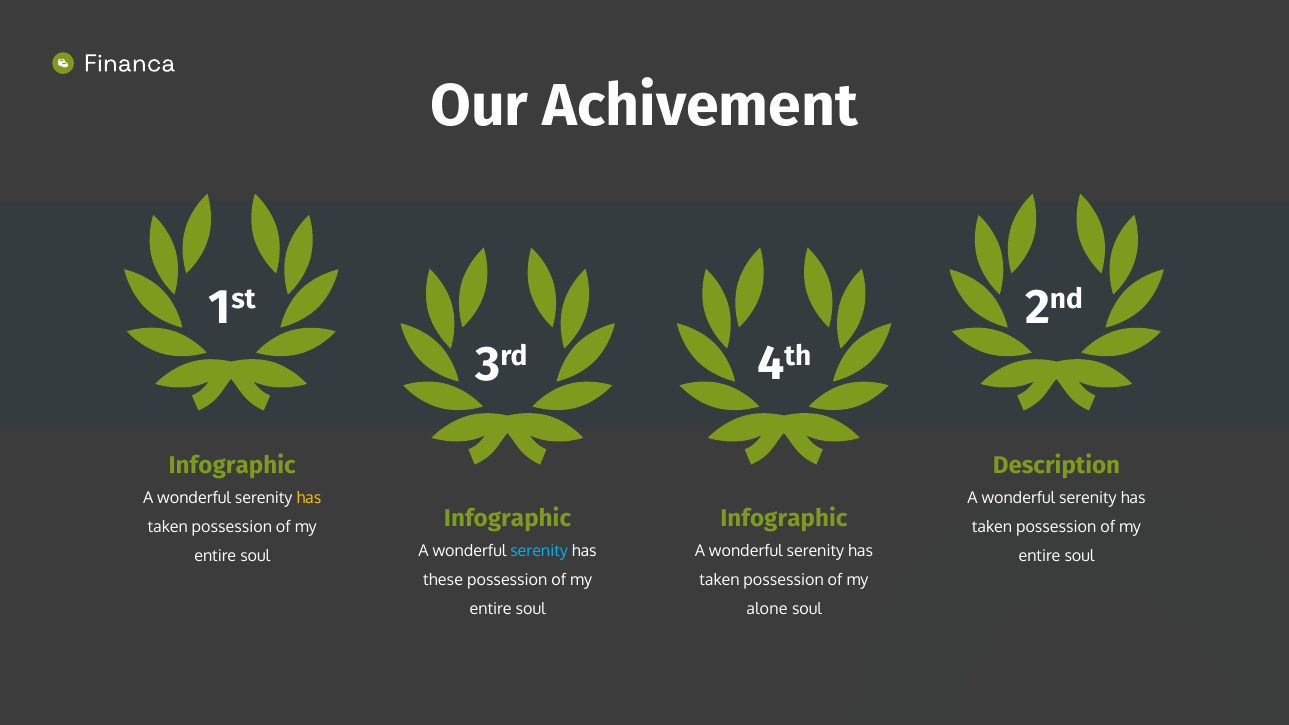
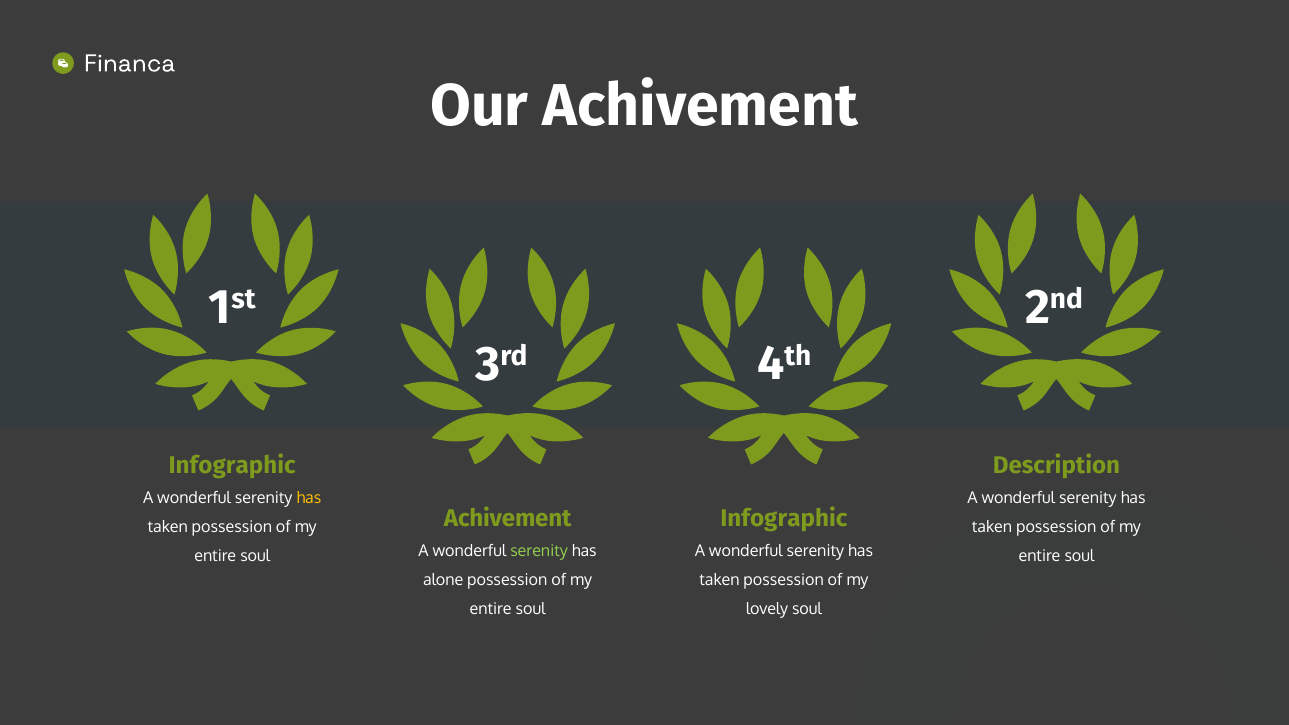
Infographic: Infographic -> Achivement (508, 519)
serenity colour: light blue -> light green (539, 552)
these: these -> alone (443, 581)
alone: alone -> lovely (767, 610)
